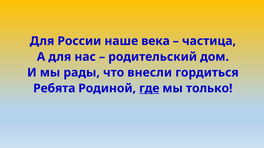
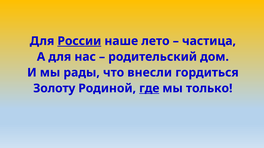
России underline: none -> present (79, 41)
века: века -> лето (155, 41)
Ребята: Ребята -> Золоту (54, 89)
